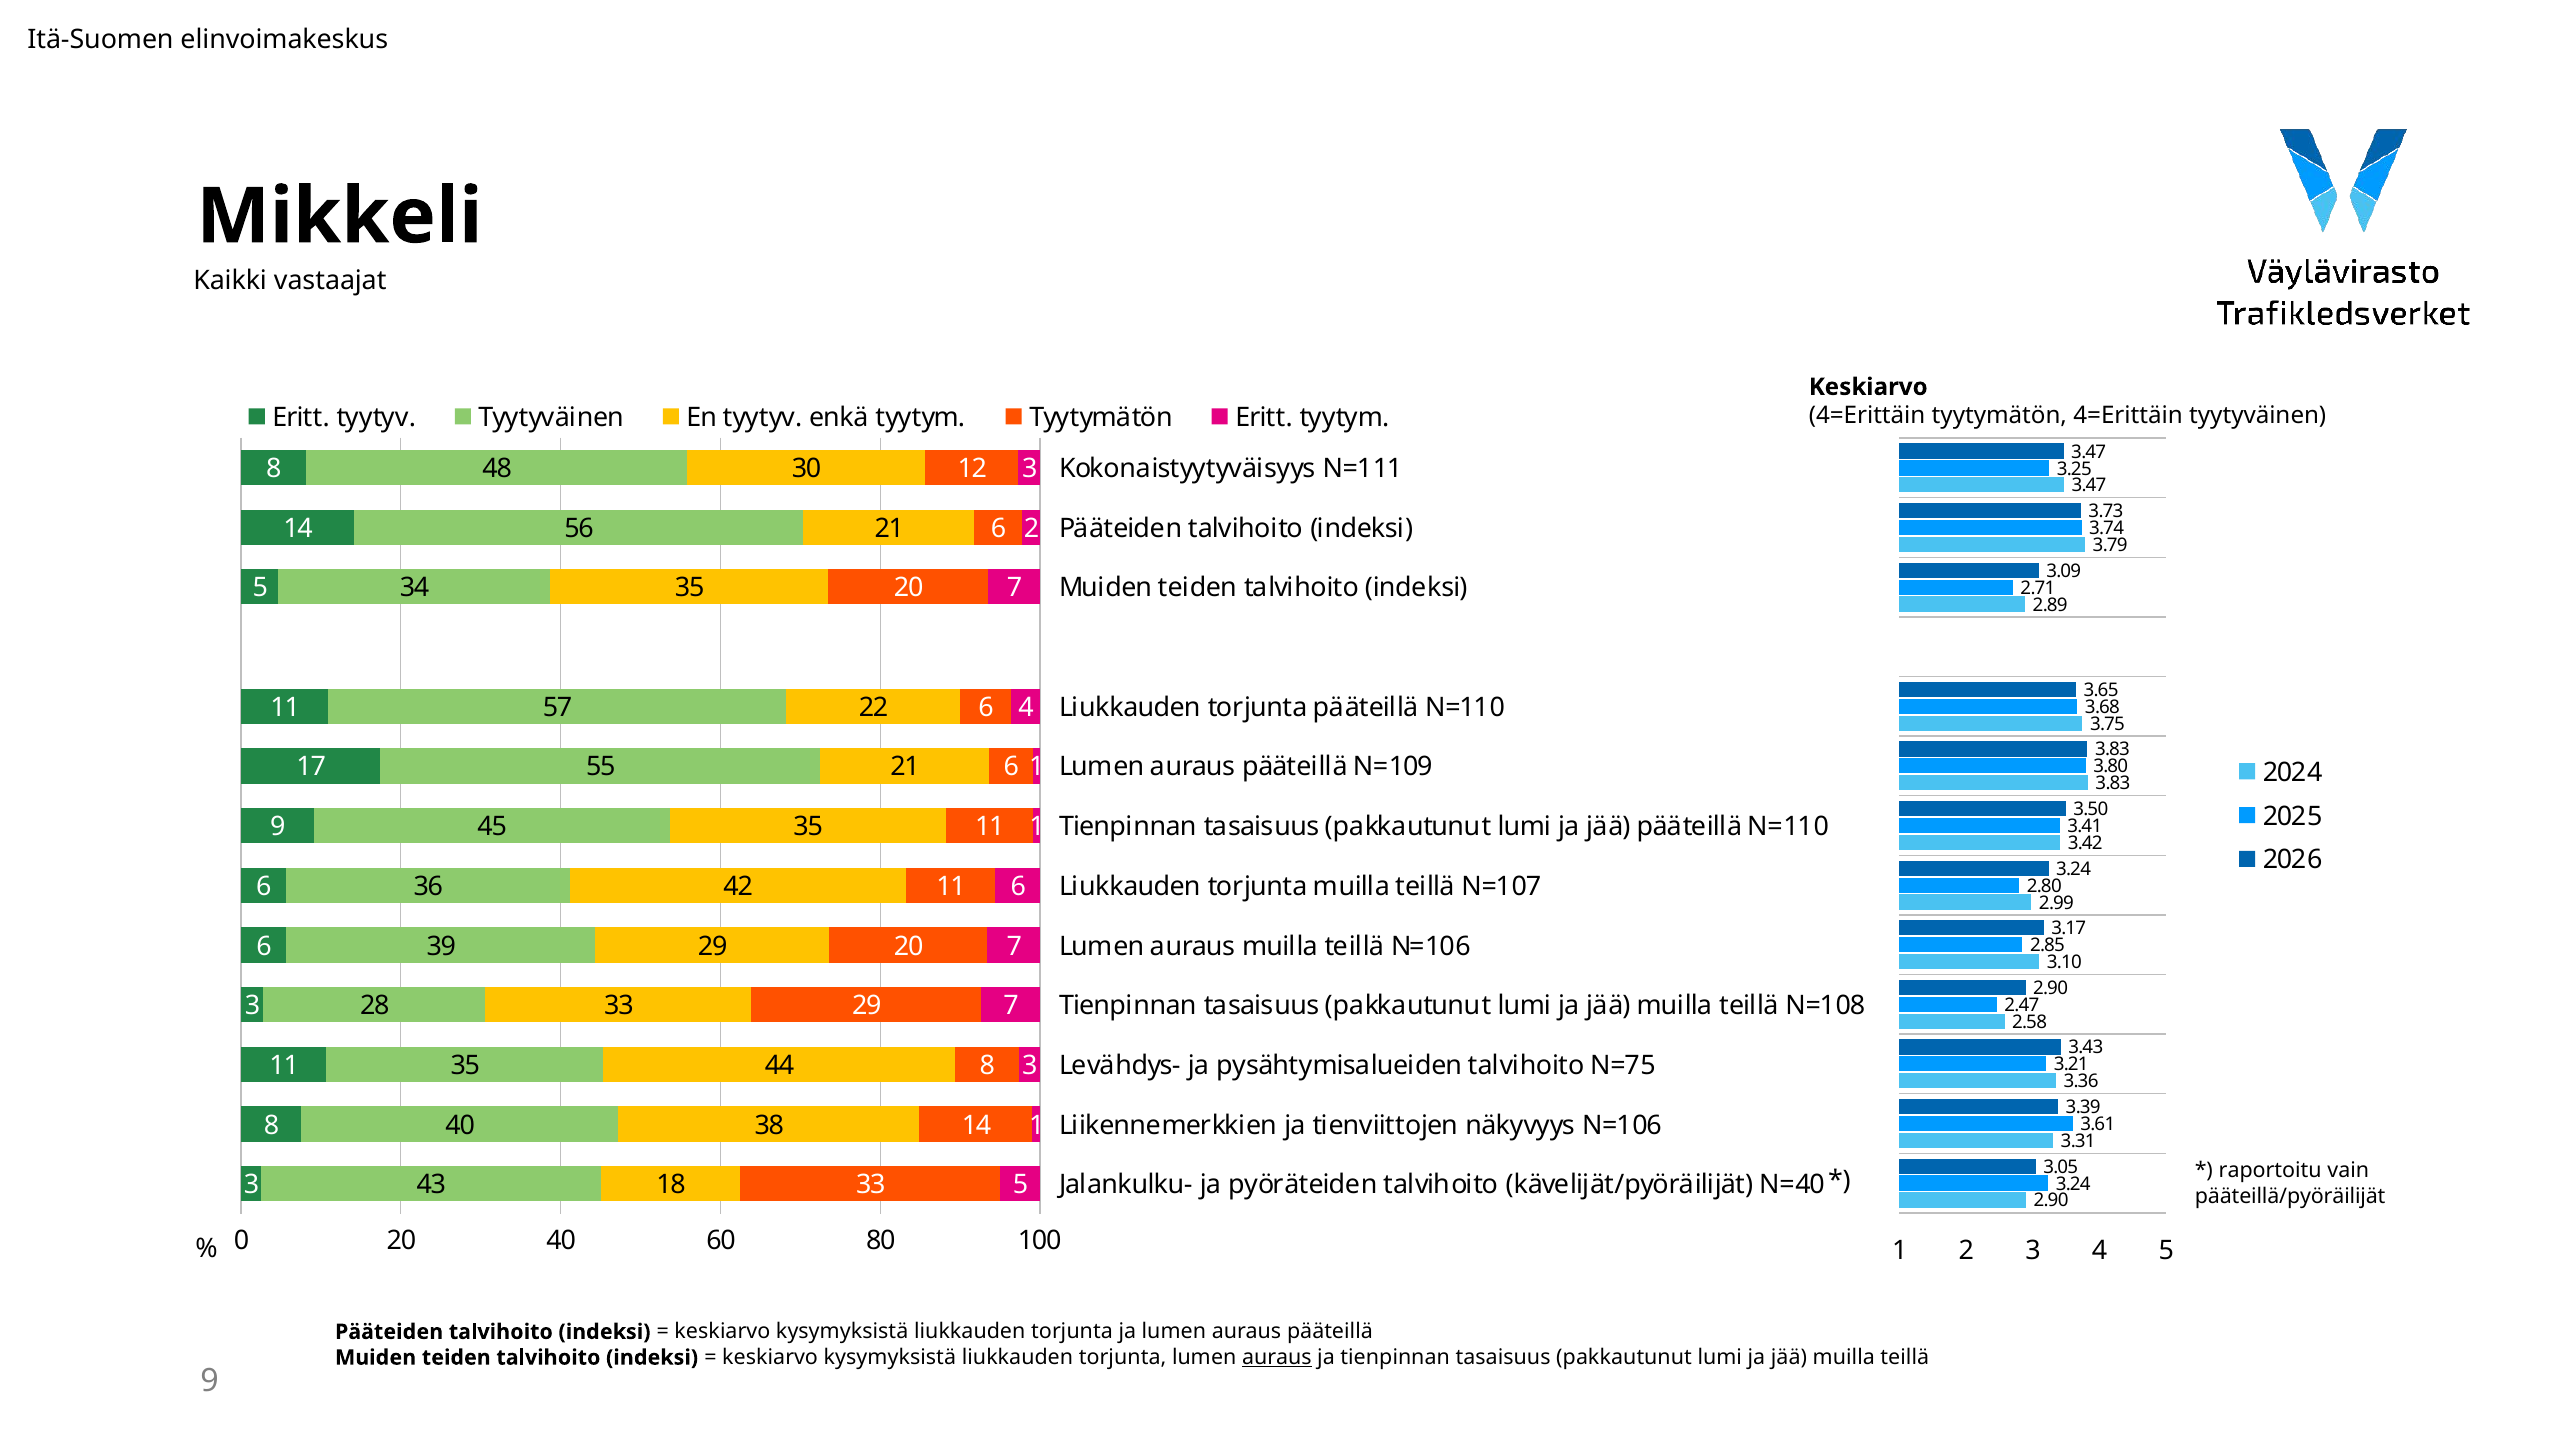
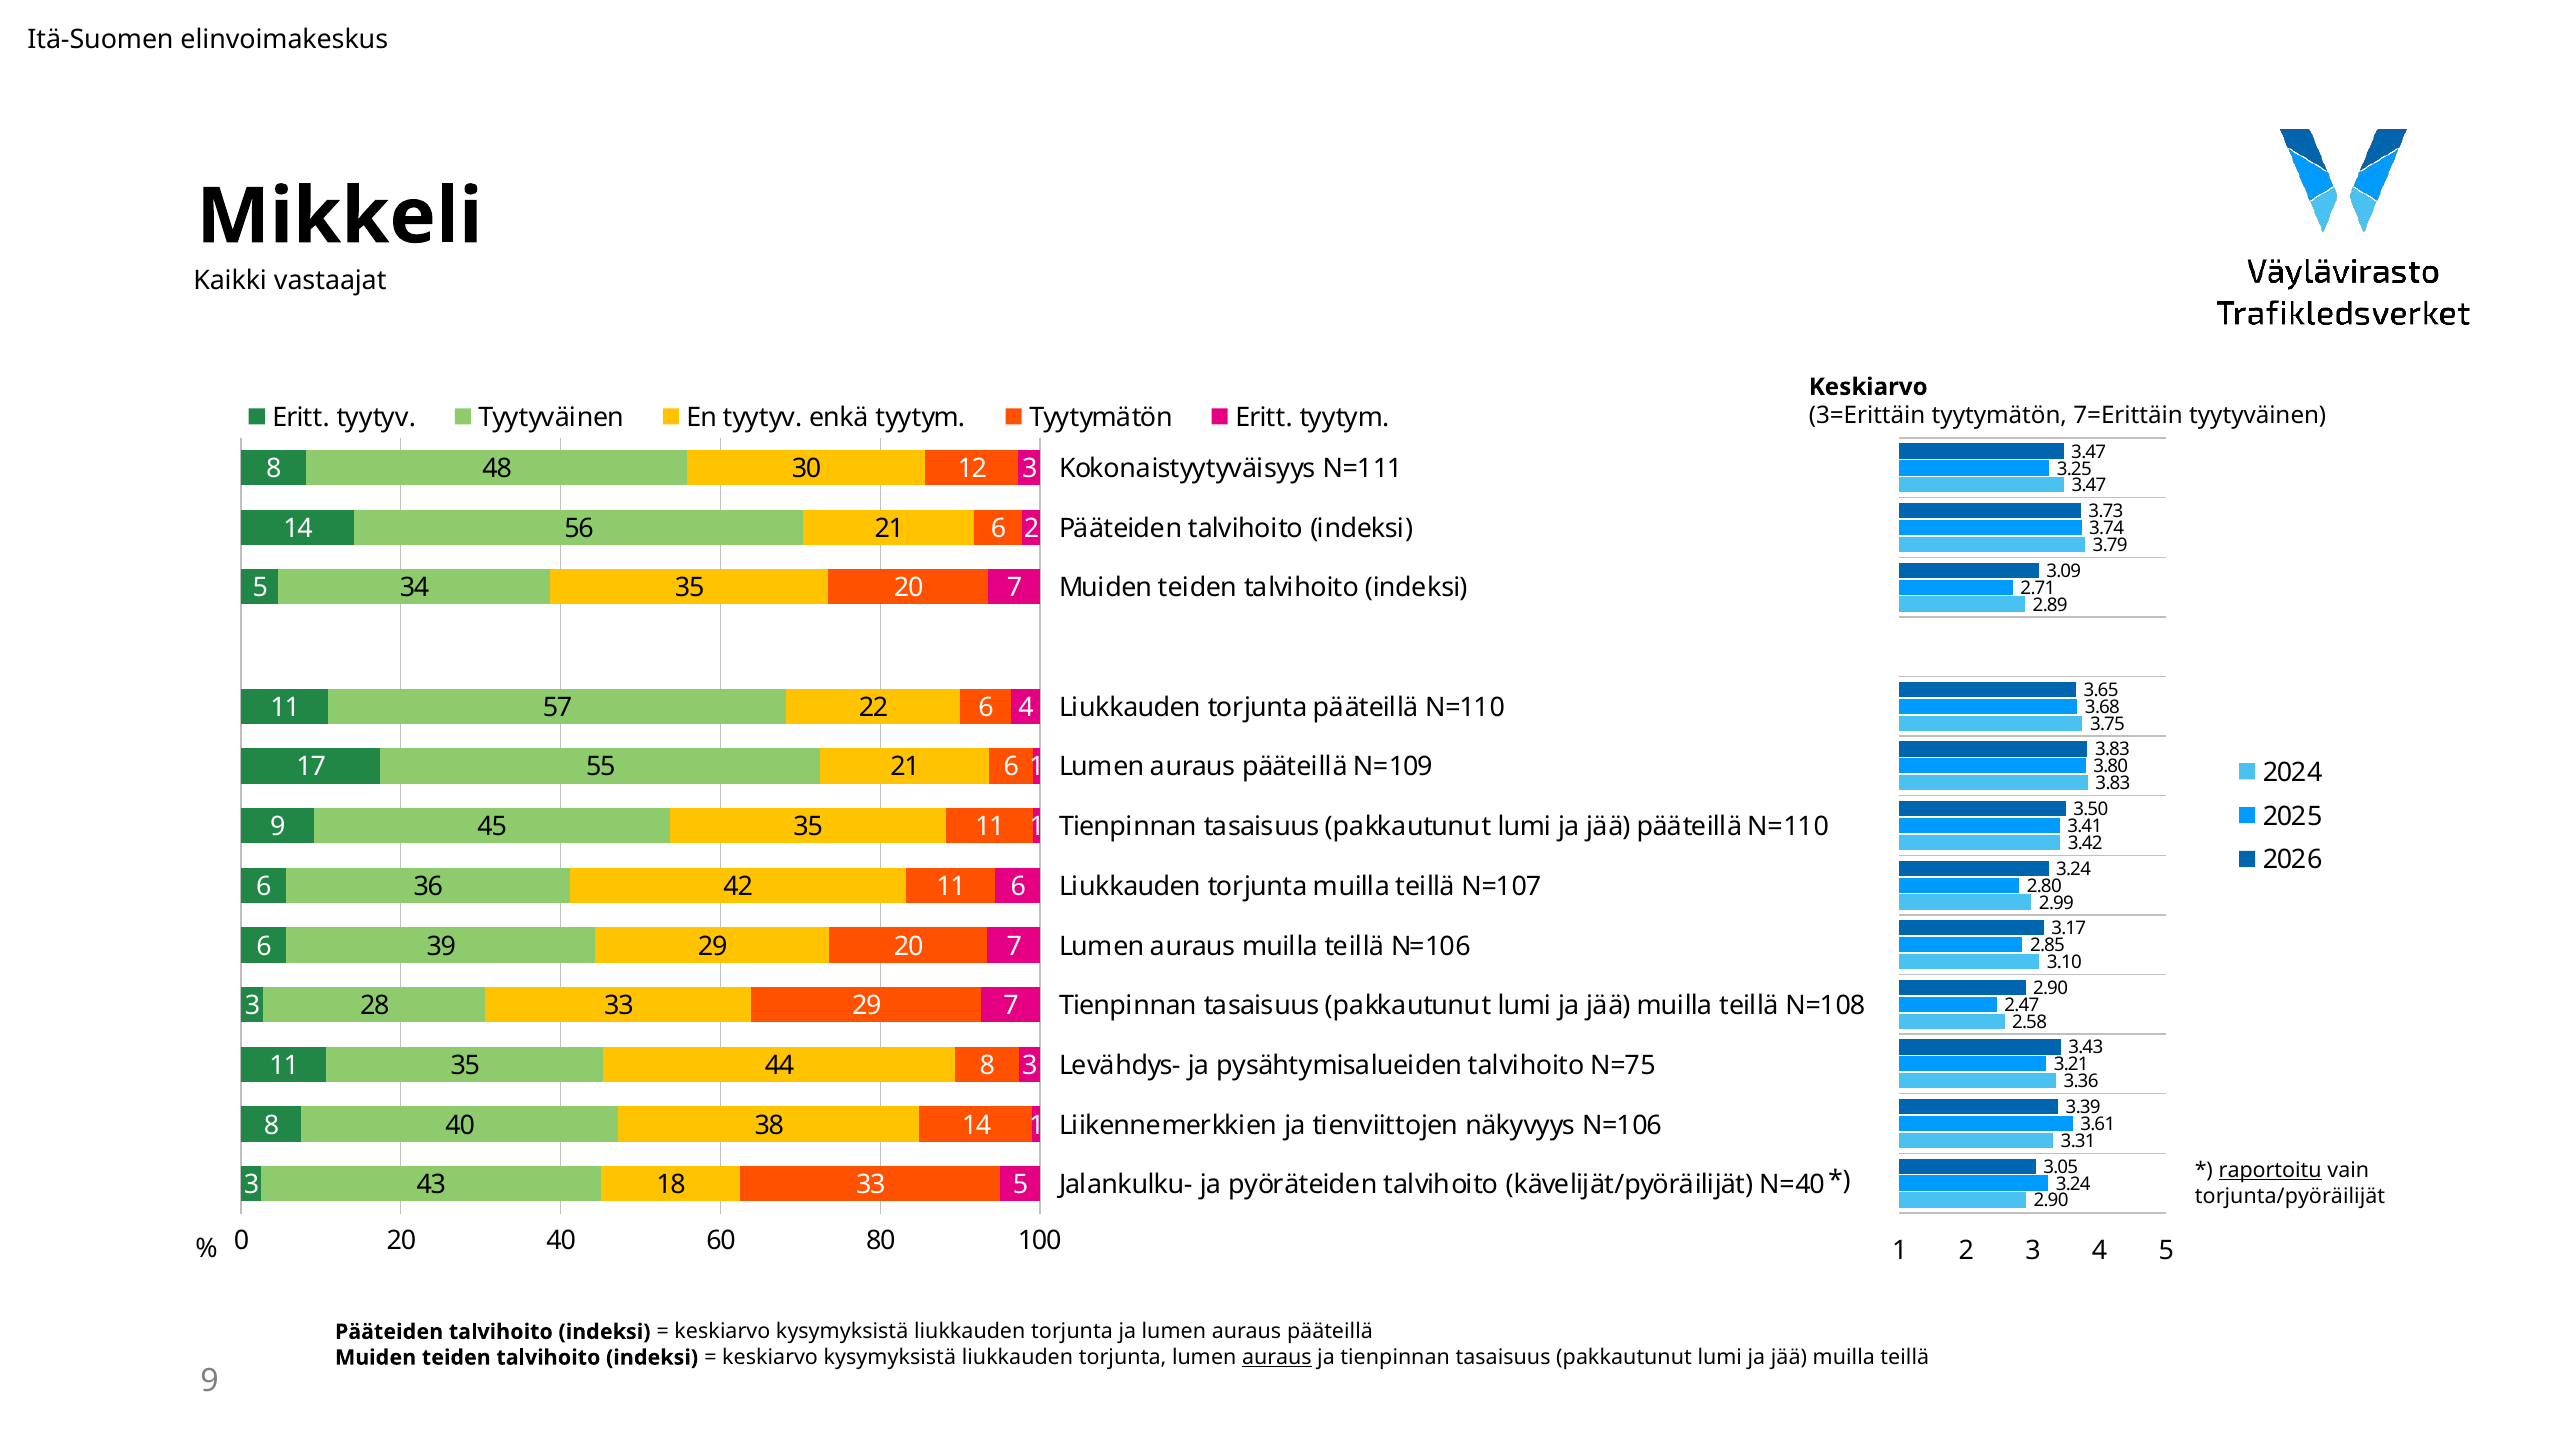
4=Erittäin: 4=Erittäin -> 3=Erittäin (1867, 416)
tyytymätön 4=Erittäin: 4=Erittäin -> 7=Erittäin (2128, 416)
raportoitu underline: none -> present (2270, 1170)
pääteillä/pyöräilijät: pääteillä/pyöräilijät -> torjunta/pyöräilijät (2290, 1196)
